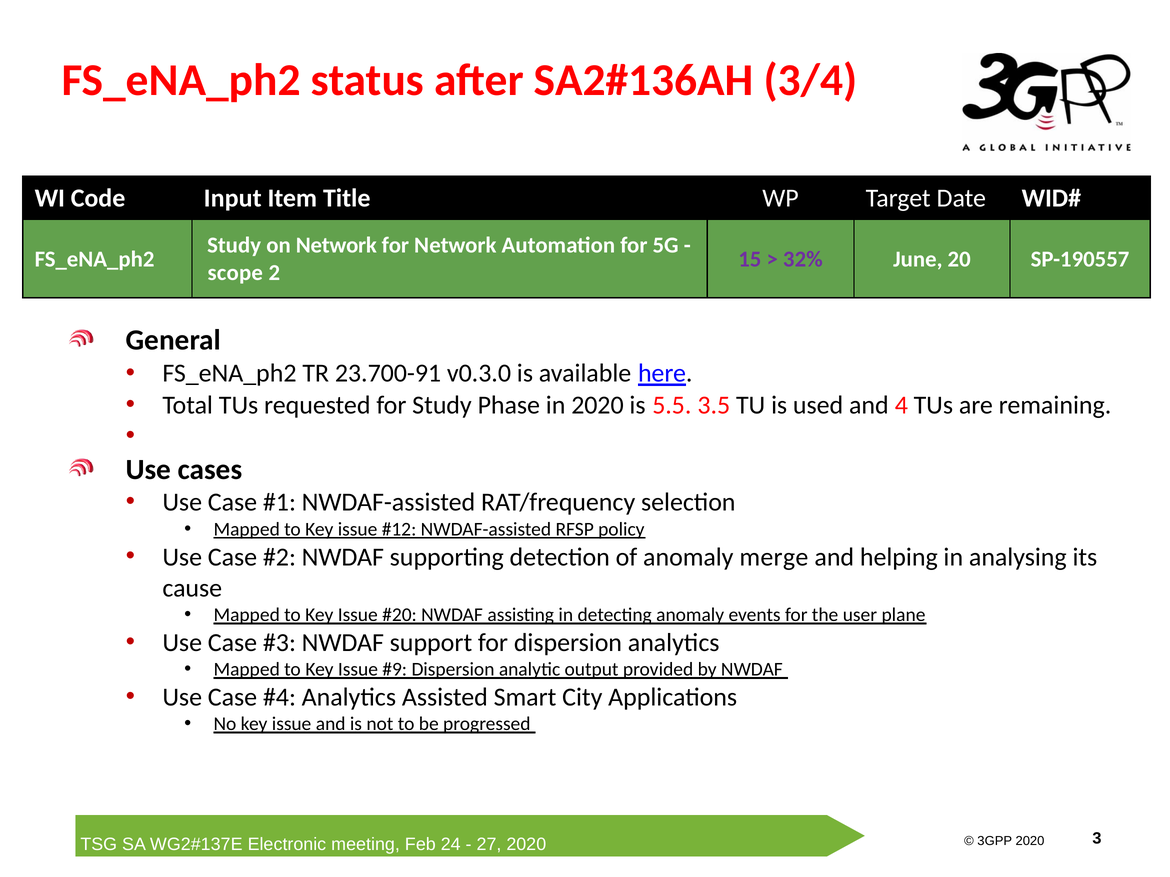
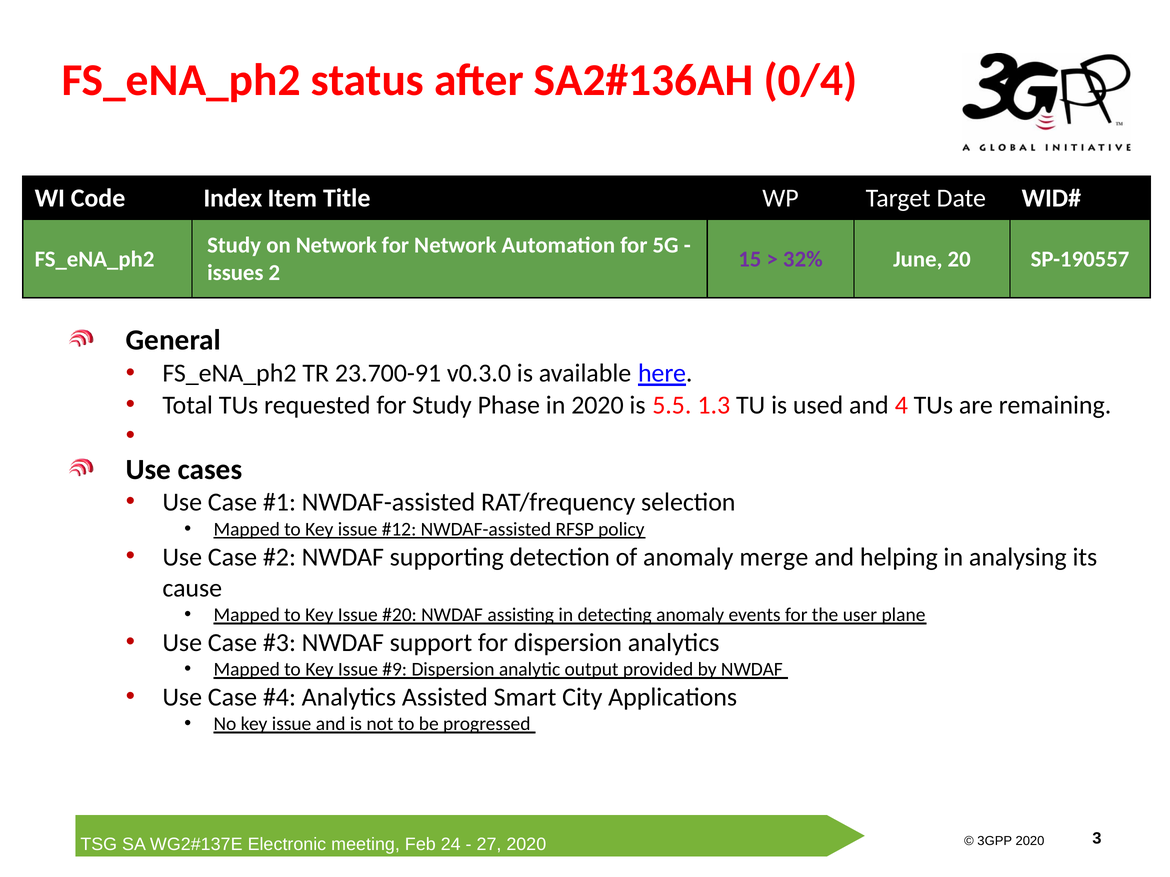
3/4: 3/4 -> 0/4 (811, 80)
Input: Input -> Index (233, 198)
scope: scope -> issues (235, 273)
3.5: 3.5 -> 1.3 (714, 405)
